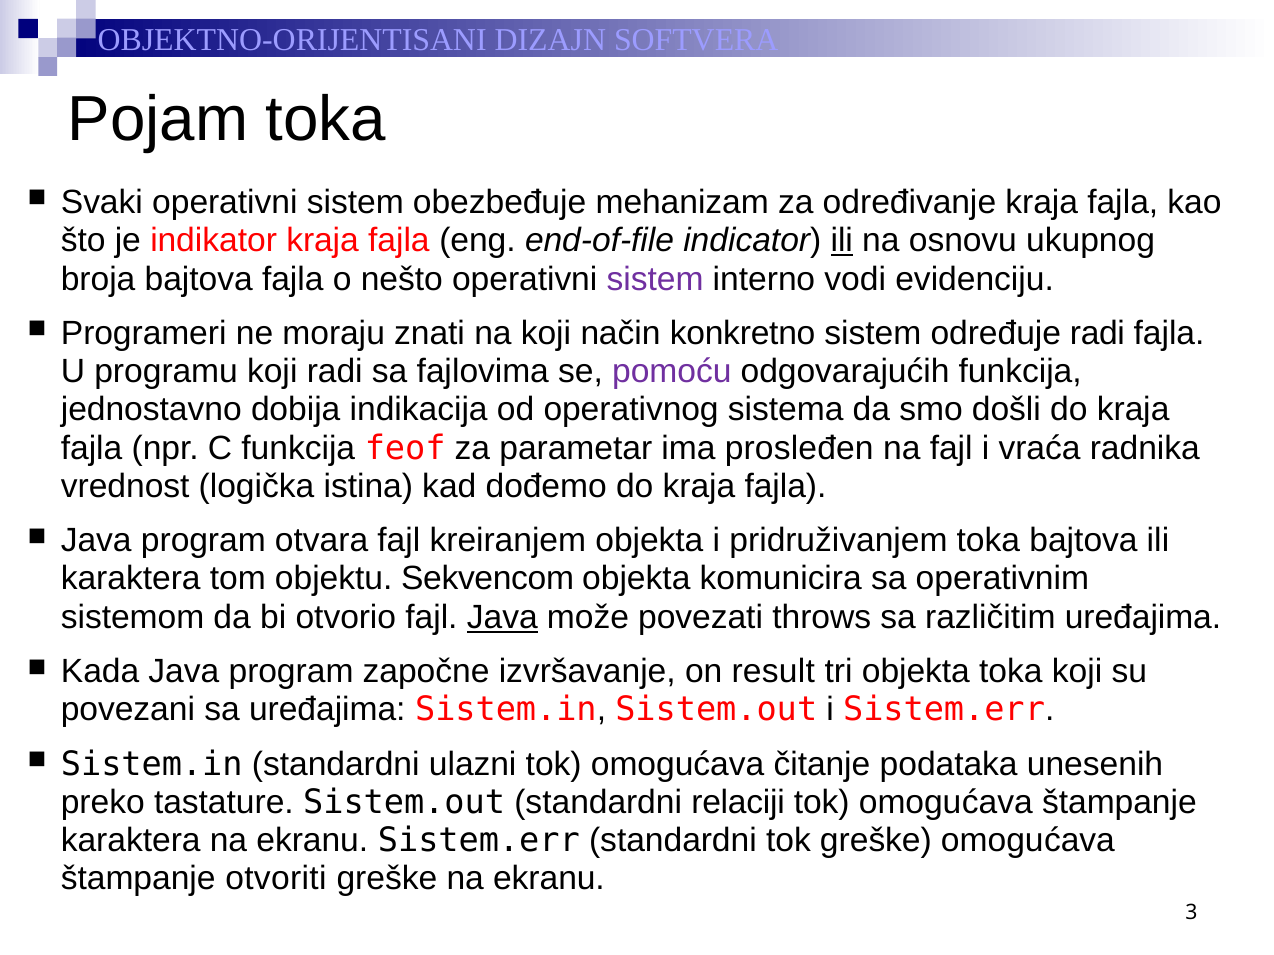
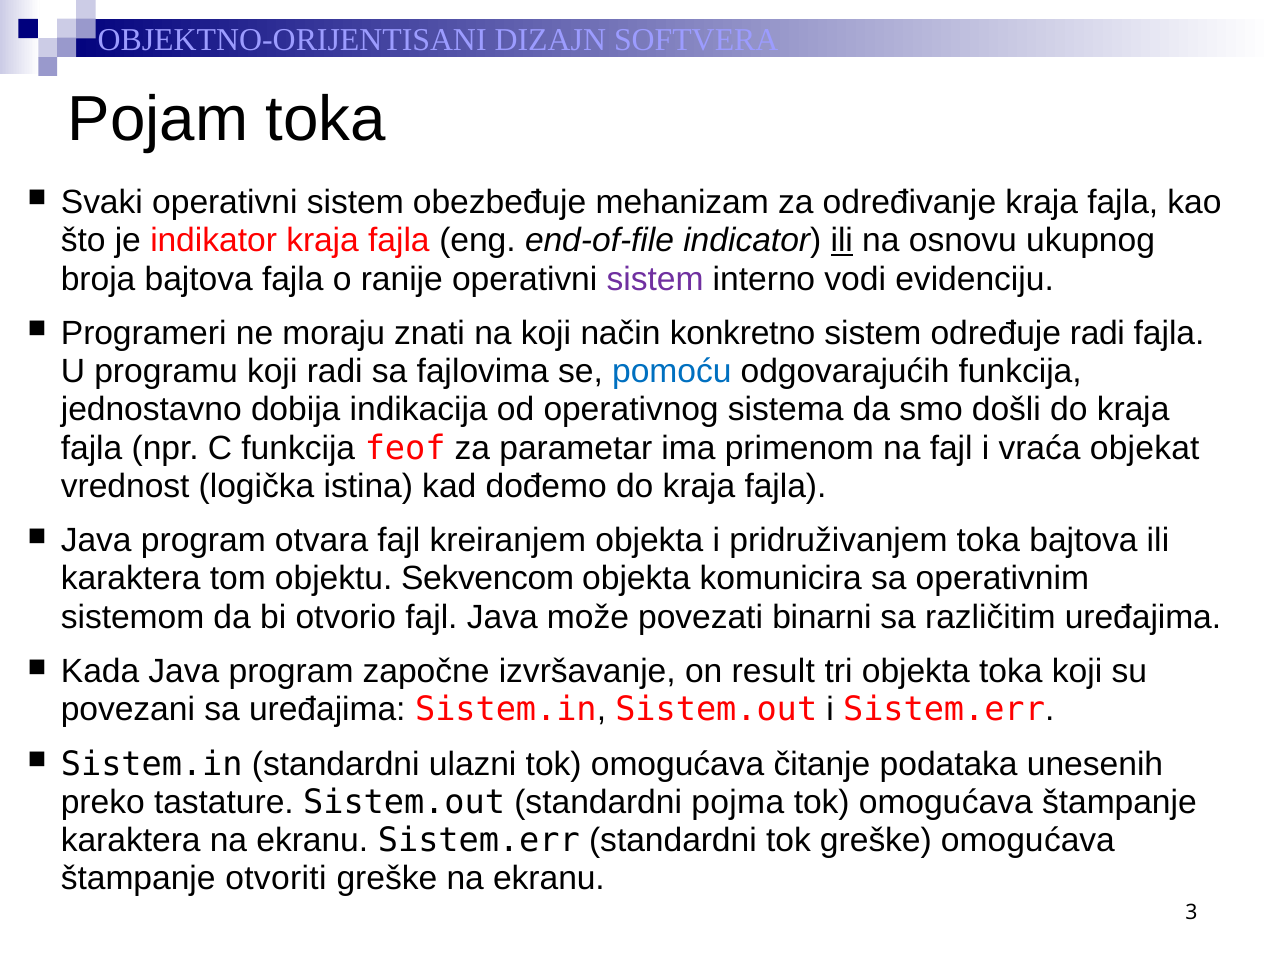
nešto: nešto -> ranije (402, 279)
pomoću colour: purple -> blue (672, 372)
prosleđen: prosleđen -> primenom (799, 448)
radnika: radnika -> objekat (1145, 448)
Java underline: present -> none (502, 618)
throws: throws -> binarni (822, 618)
relaciji: relaciji -> pojma (738, 803)
